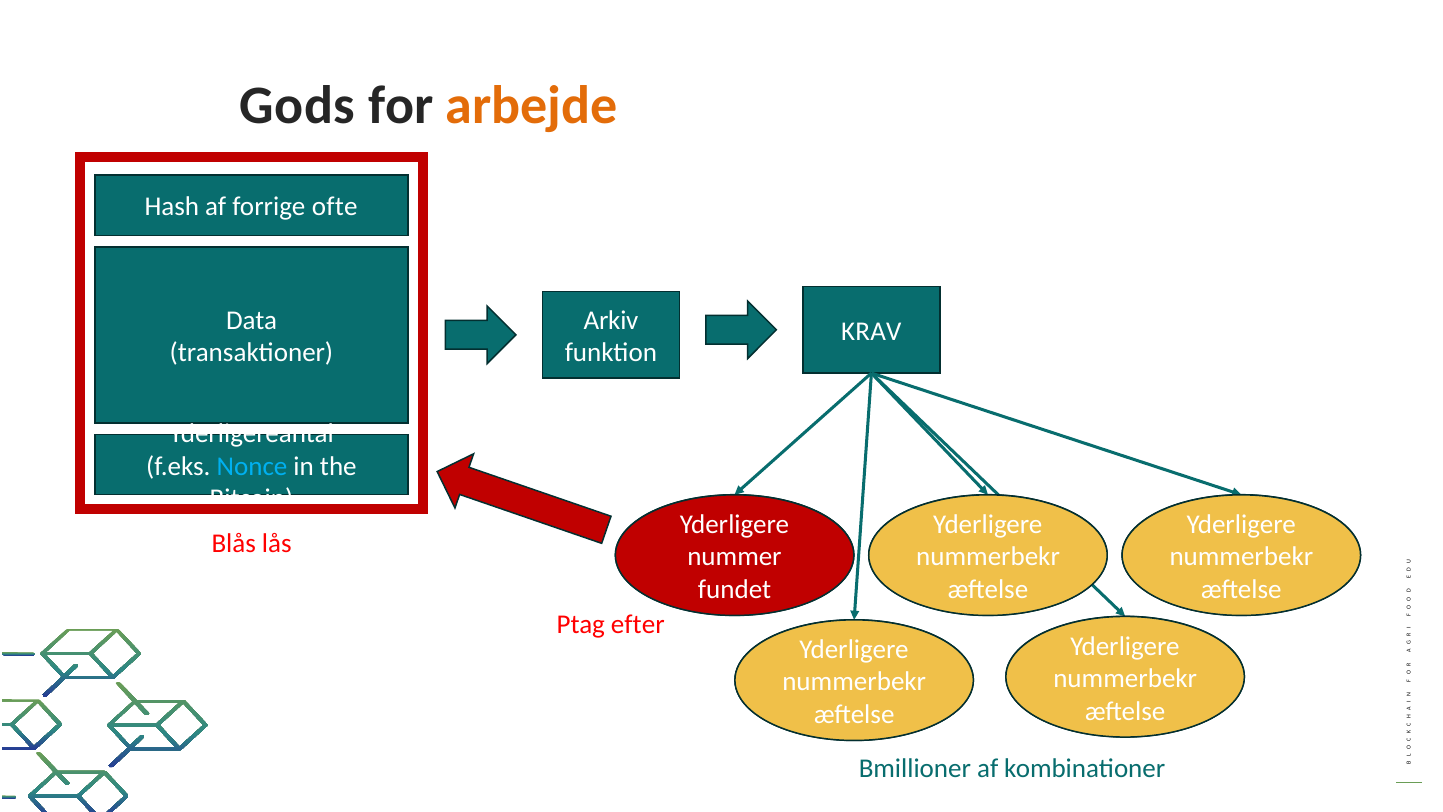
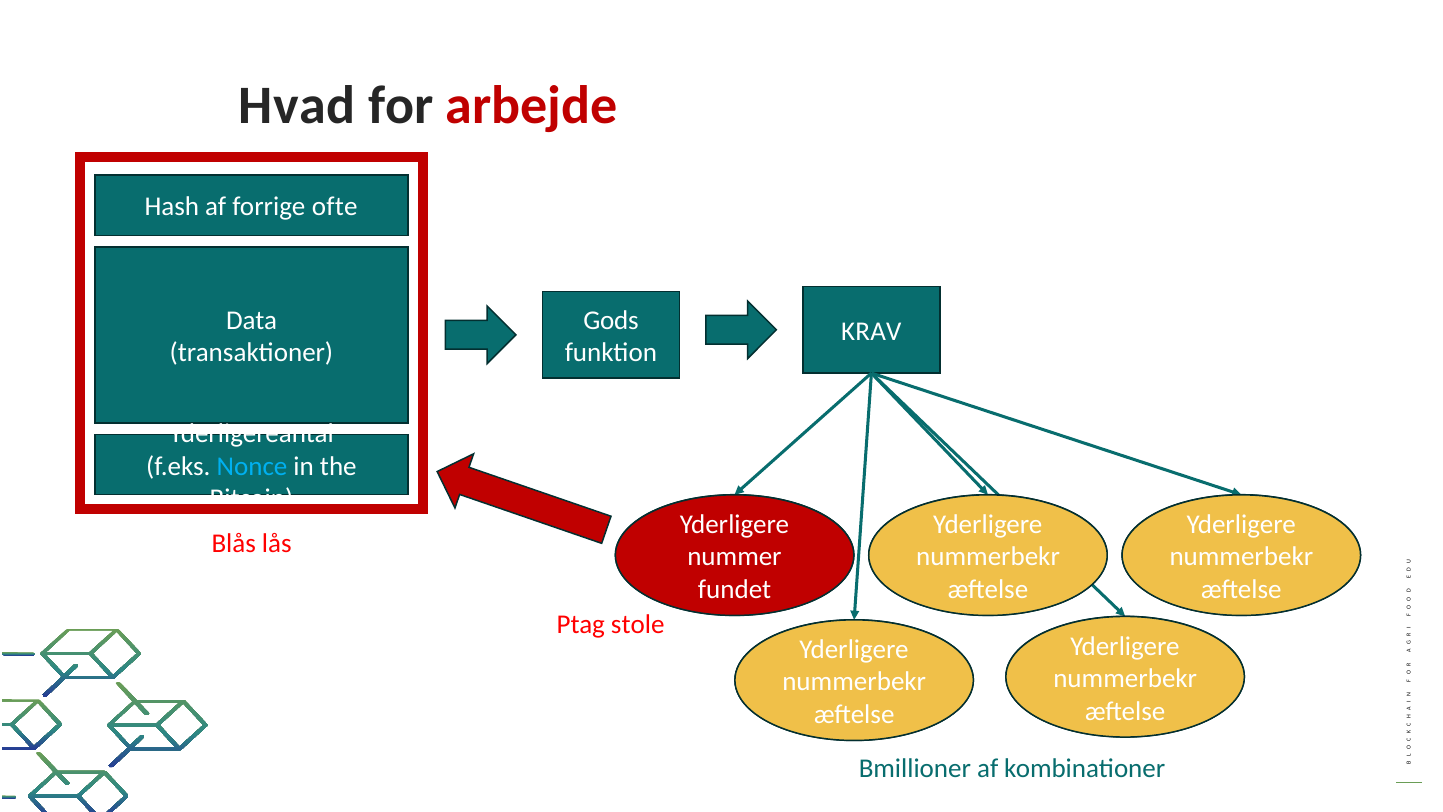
Gods: Gods -> Hvad (297, 106)
arbejde colour: orange -> red (532, 106)
Arkiv: Arkiv -> Gods (611, 320)
efter: efter -> stole (638, 625)
